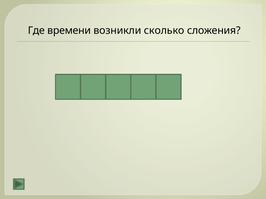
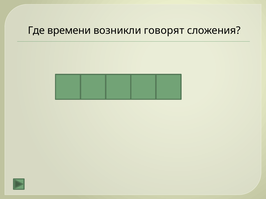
сколько: сколько -> говорят (164, 30)
